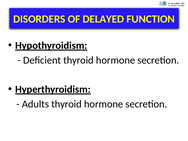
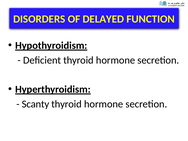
Adults: Adults -> Scanty (36, 104)
